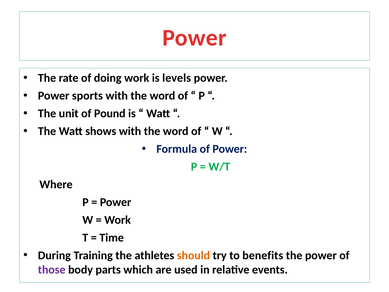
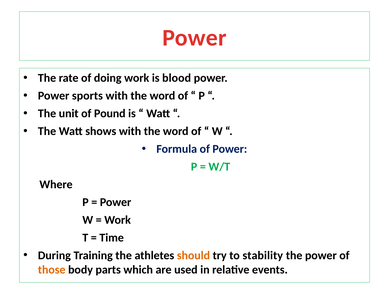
levels: levels -> blood (177, 78)
benefits: benefits -> stability (263, 255)
those colour: purple -> orange (52, 269)
